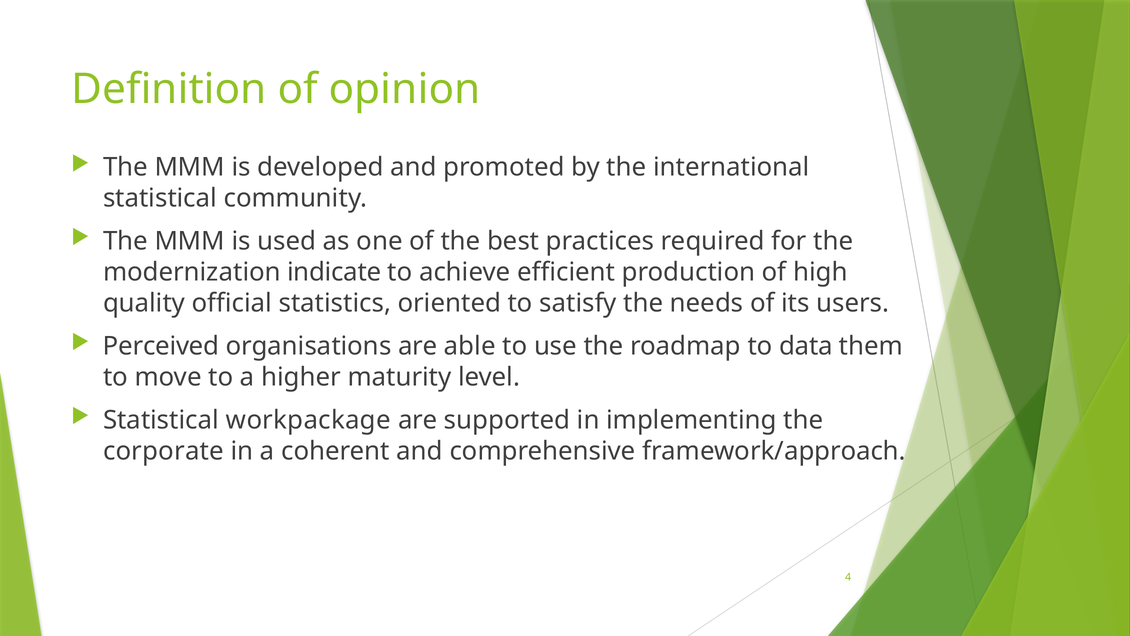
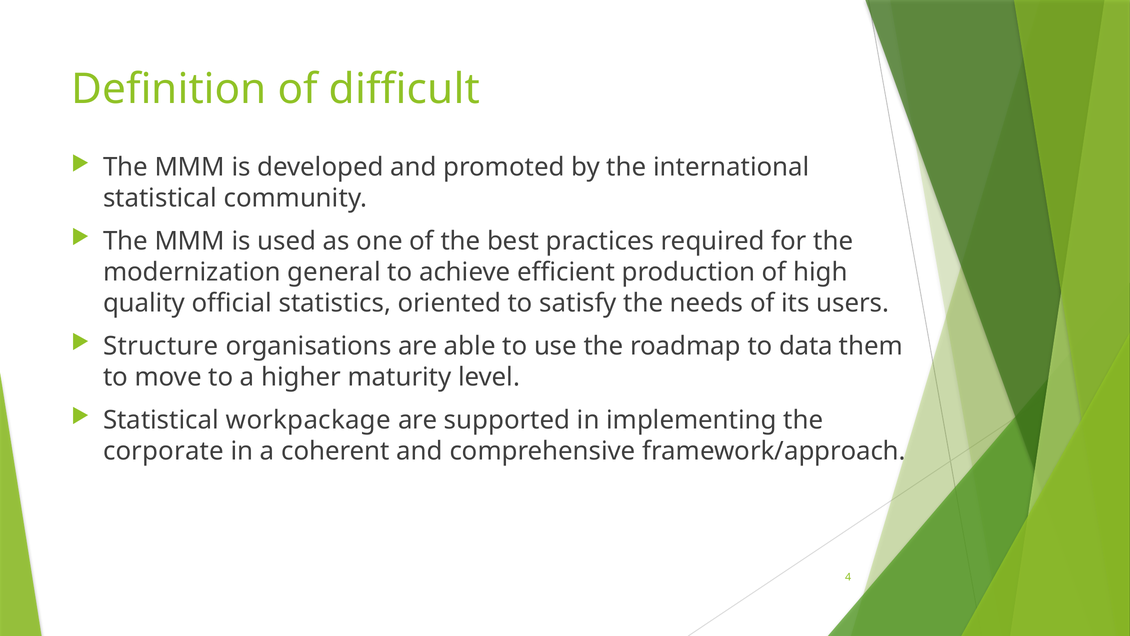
opinion: opinion -> difficult (404, 89)
indicate: indicate -> general (334, 272)
Perceived: Perceived -> Structure (161, 346)
